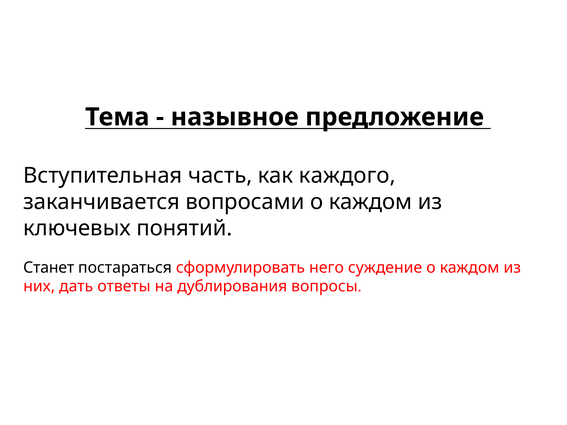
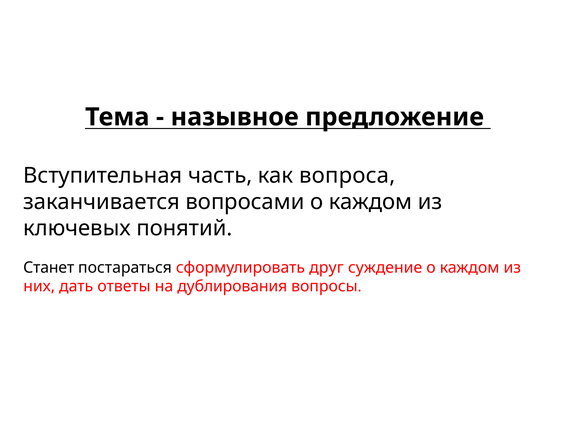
каждого: каждого -> вопроса (347, 176)
него: него -> друг (326, 268)
